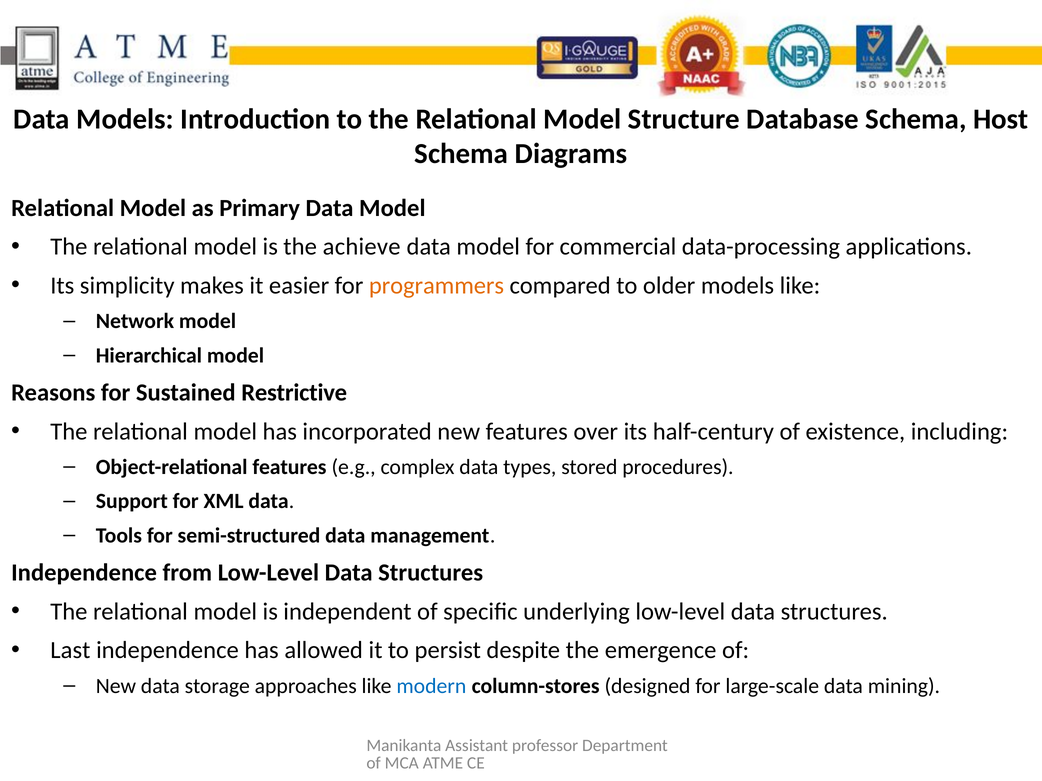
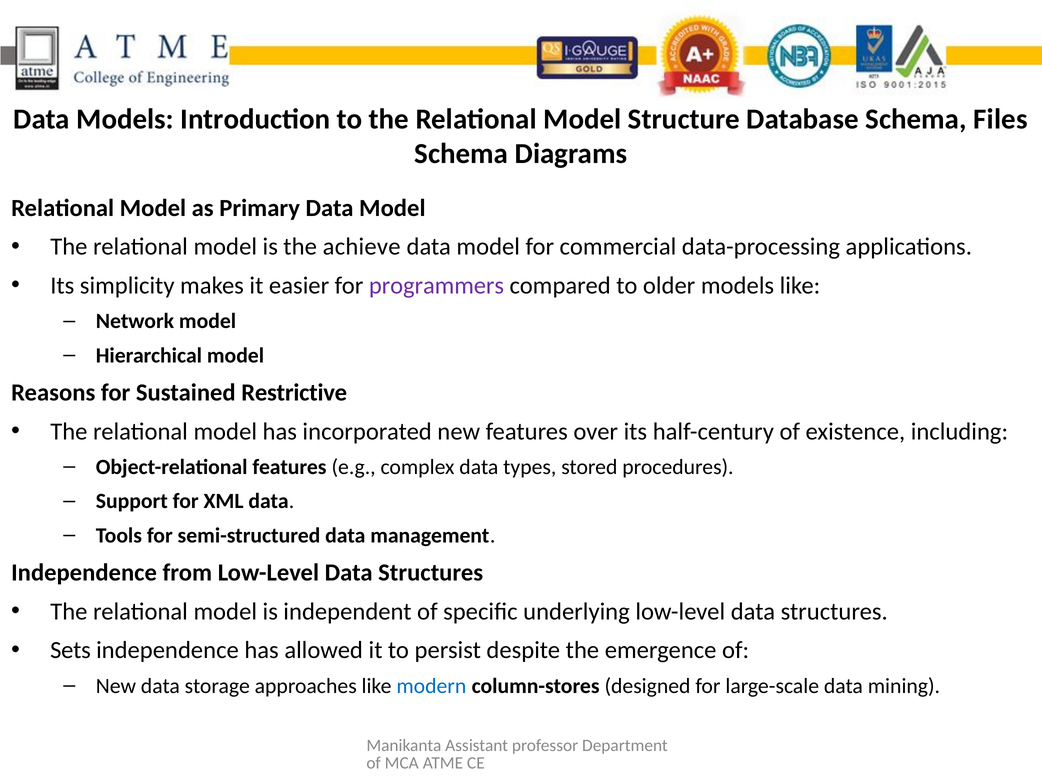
Host: Host -> Files (1000, 119)
programmers colour: orange -> purple (436, 286)
Last: Last -> Sets (71, 651)
